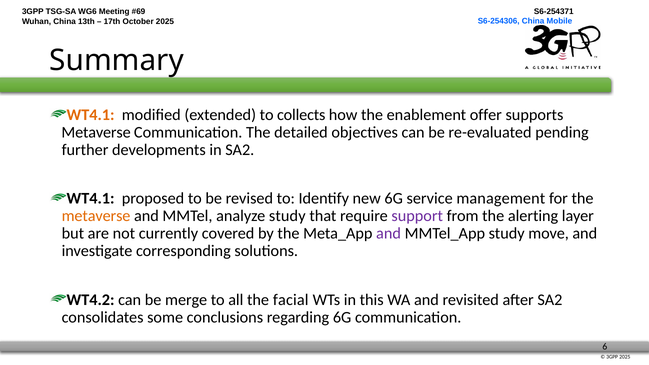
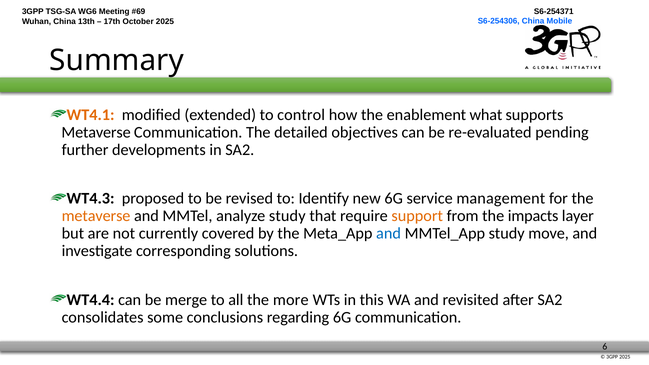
collects: collects -> control (301, 115)
offer: offer -> what (486, 115)
WT4.1: WT4.1 -> WT4.3 (91, 199)
support colour: purple -> orange (417, 216)
alerting: alerting -> impacts (533, 216)
and colour: purple -> blue (389, 234)
WT4.2: WT4.2 -> WT4.4 (91, 300)
facial: facial -> more (291, 300)
